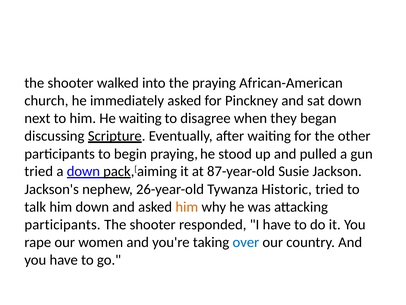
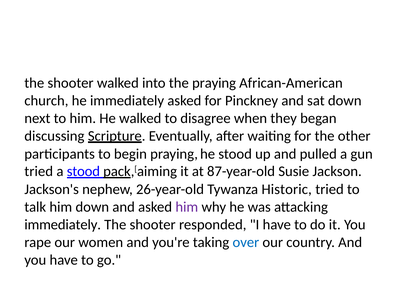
He waiting: waiting -> walked (140, 118)
a down: down -> stood (83, 171)
him colour: orange -> purple (187, 207)
participants: participants -> immediately (63, 224)
